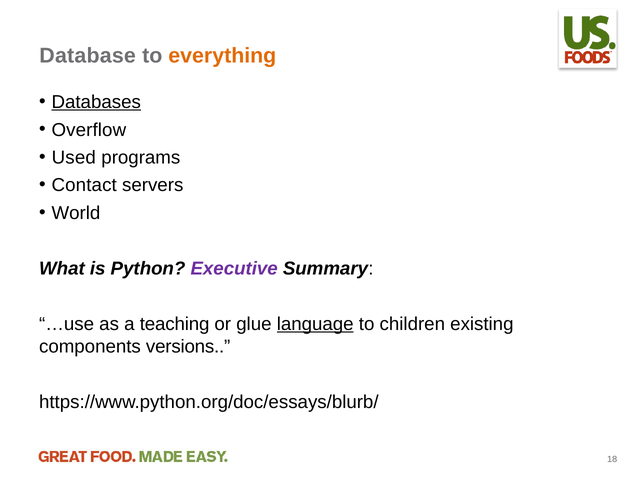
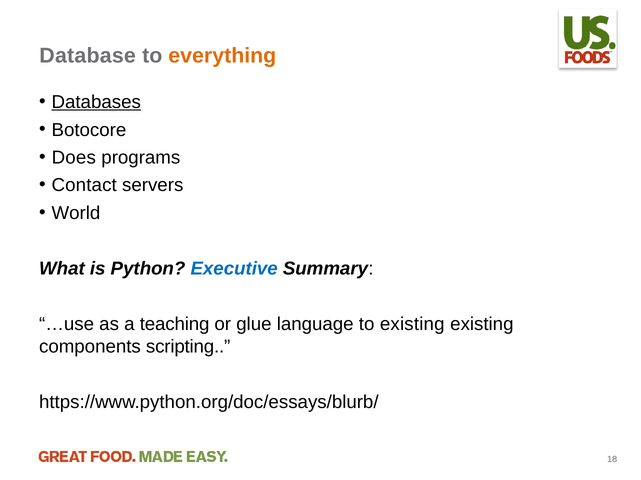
Overflow: Overflow -> Botocore (89, 130)
Used: Used -> Does (74, 158)
Executive colour: purple -> blue (234, 269)
language underline: present -> none (315, 325)
to children: children -> existing (412, 325)
versions: versions -> scripting (188, 347)
